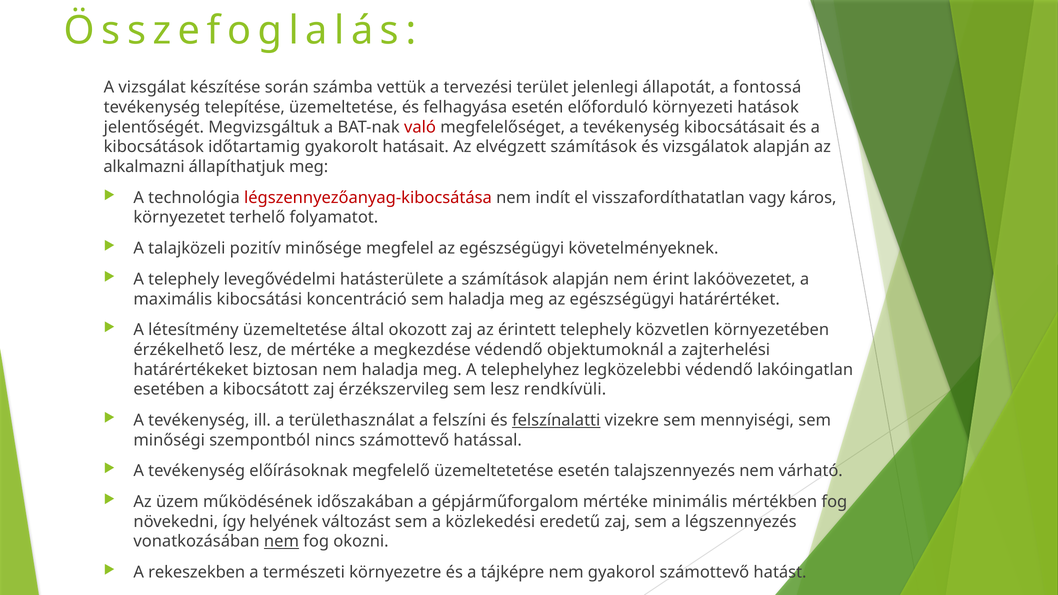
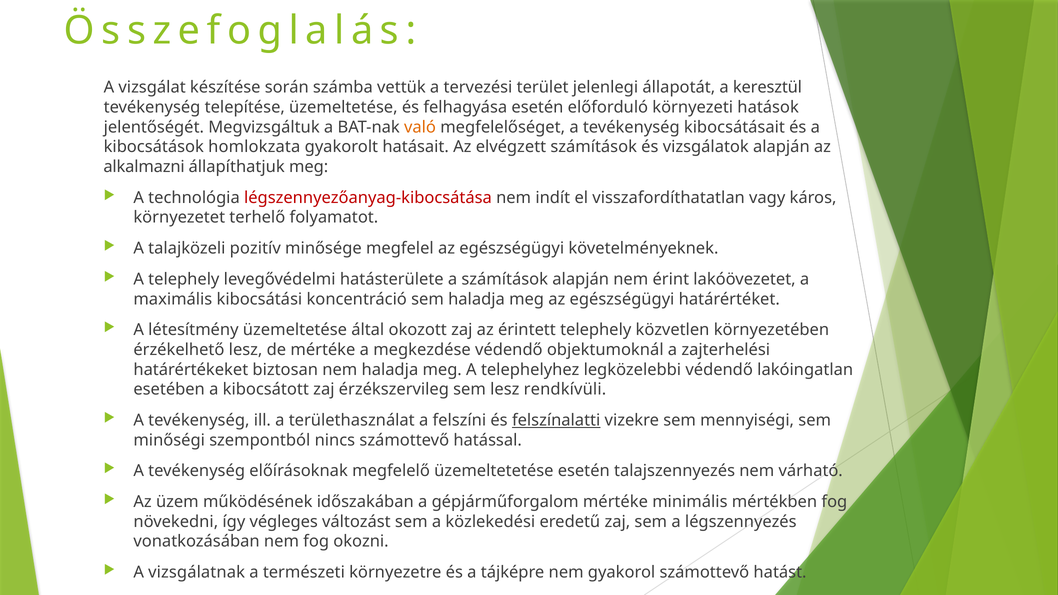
fontossá: fontossá -> keresztül (767, 88)
való colour: red -> orange (420, 127)
időtartamig: időtartamig -> homlokzata (254, 147)
helyének: helyének -> végleges (284, 522)
nem underline: present -> none (281, 542)
rekeszekben: rekeszekben -> vizsgálatnak (197, 572)
